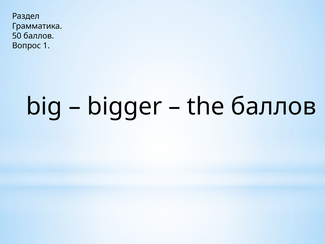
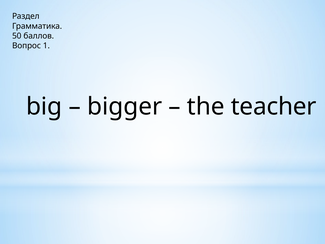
the баллов: баллов -> teacher (274, 107)
